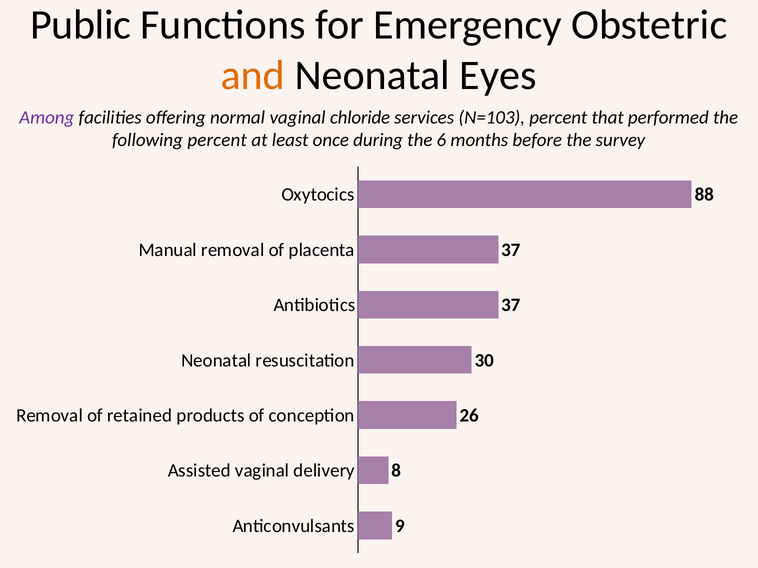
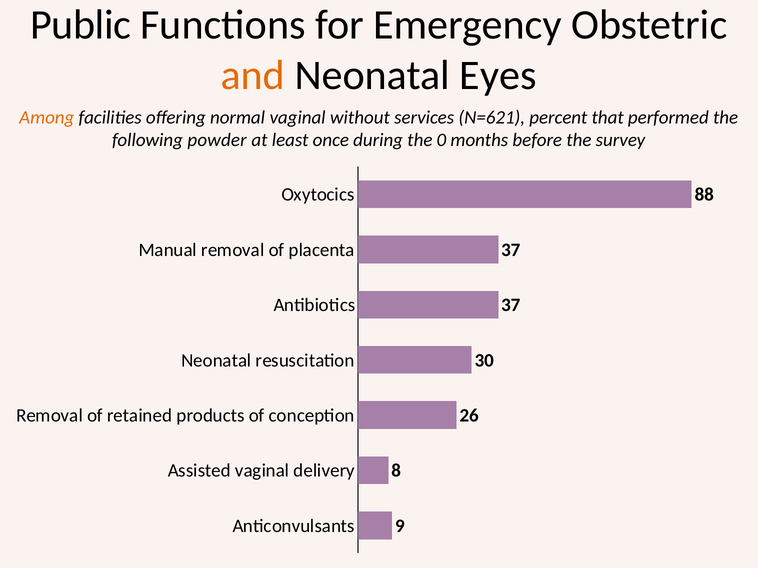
Among colour: purple -> orange (47, 117)
chloride: chloride -> without (360, 117)
N=103: N=103 -> N=621 (492, 117)
following percent: percent -> powder (217, 140)
6: 6 -> 0 (441, 140)
